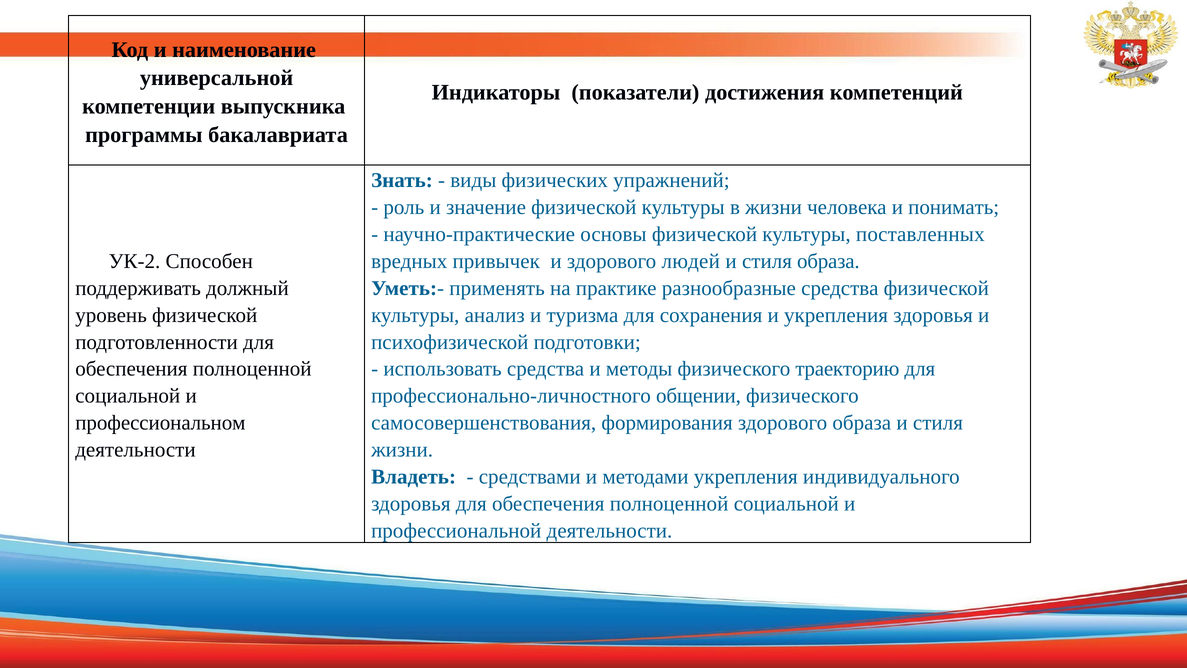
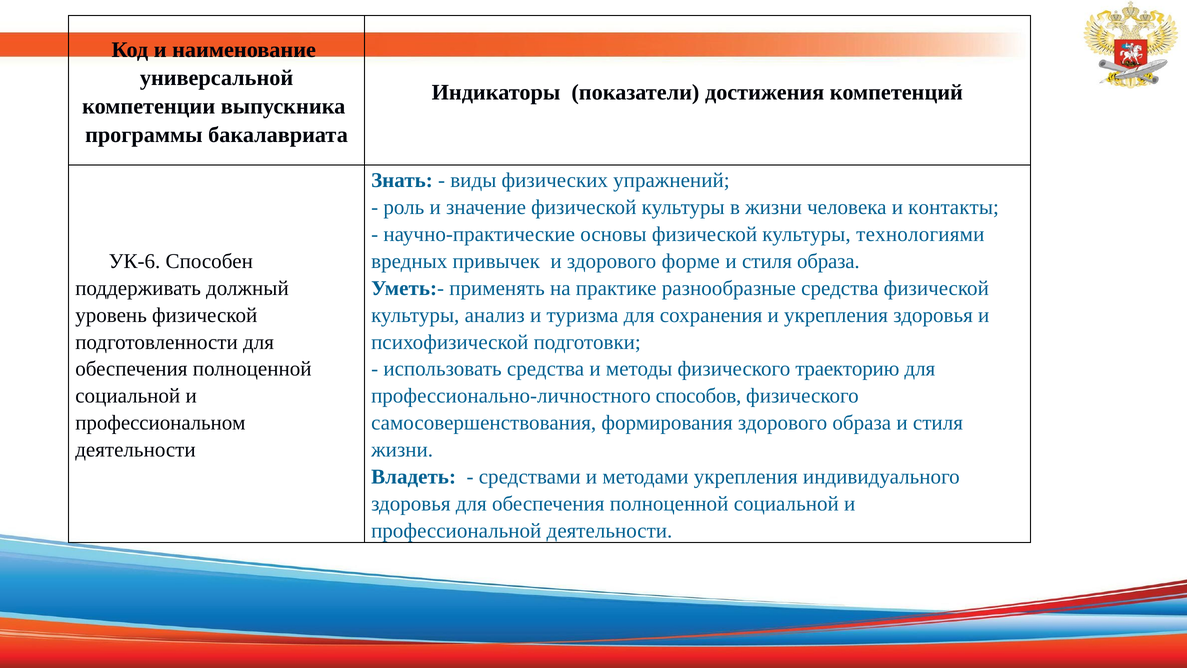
понимать: понимать -> контакты (954, 207)
поставленных: поставленных -> технологиями (920, 234)
УК-2: УК-2 -> УК-6 (135, 261)
людей: людей -> форме (691, 261)
общении: общении -> способов (699, 396)
